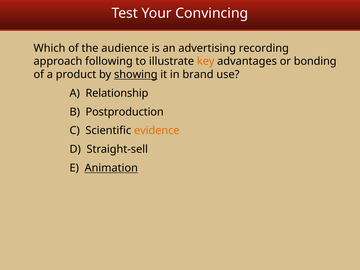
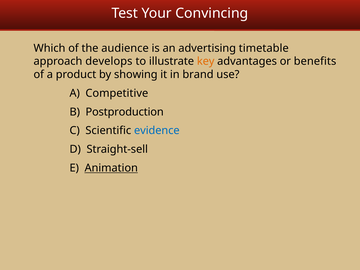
recording: recording -> timetable (264, 48)
following: following -> develops (109, 61)
bonding: bonding -> benefits (315, 61)
showing underline: present -> none (136, 75)
Relationship: Relationship -> Competitive (117, 93)
evidence colour: orange -> blue (157, 131)
